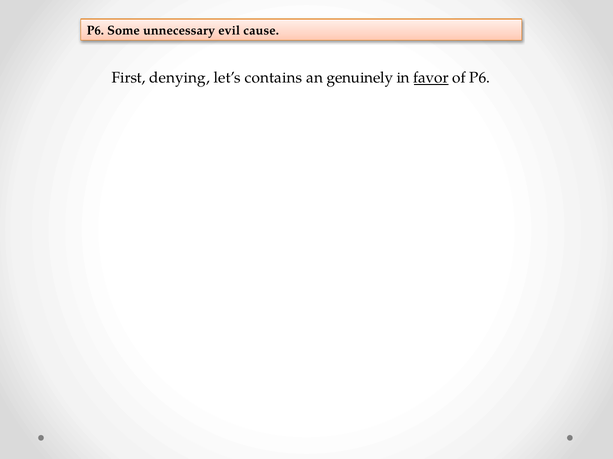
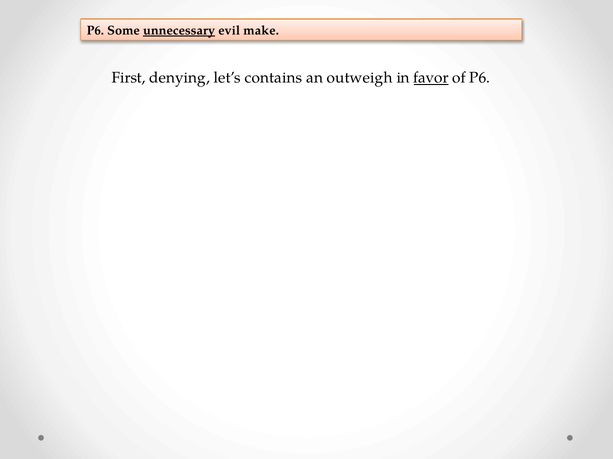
unnecessary underline: none -> present (179, 31)
cause: cause -> make (261, 31)
genuinely: genuinely -> outweigh (360, 78)
